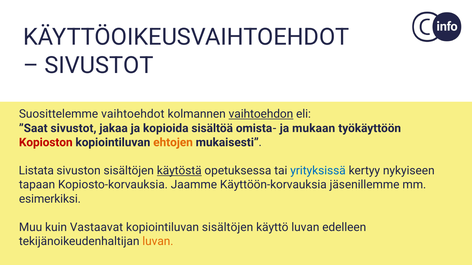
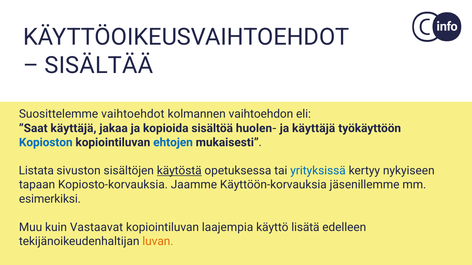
SIVUSTOT: SIVUSTOT -> SISÄLTÄÄ (99, 66)
vaihtoehdon underline: present -> none (261, 114)
”Saat sivustot: sivustot -> käyttäjä (73, 128)
omista-: omista- -> huolen- (256, 128)
ja mukaan: mukaan -> käyttäjä (314, 128)
Kopioston colour: red -> blue (46, 143)
ehtojen colour: orange -> blue (173, 143)
kopiointiluvan sisältöjen: sisältöjen -> laajempia (228, 228)
käyttö luvan: luvan -> lisätä (305, 228)
